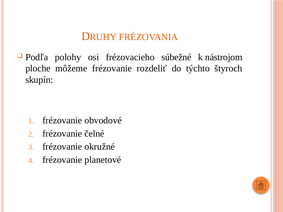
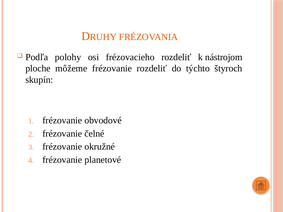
frézovacieho súbežné: súbežné -> rozdeliť (176, 57)
